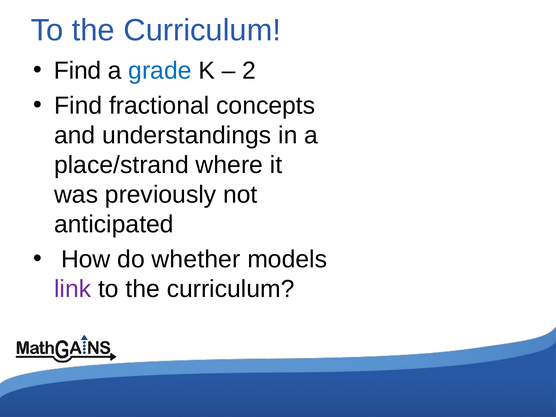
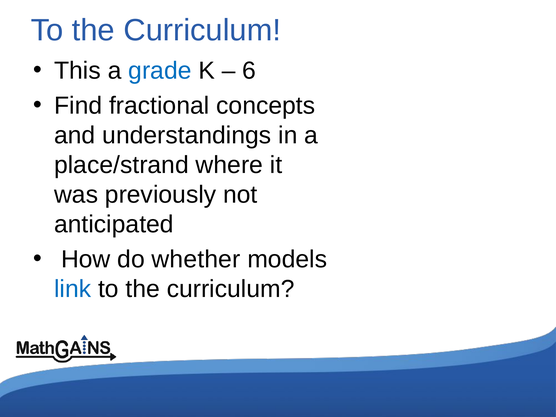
Find: Find -> This (77, 71)
2: 2 -> 6 (249, 71)
link colour: purple -> blue (73, 289)
